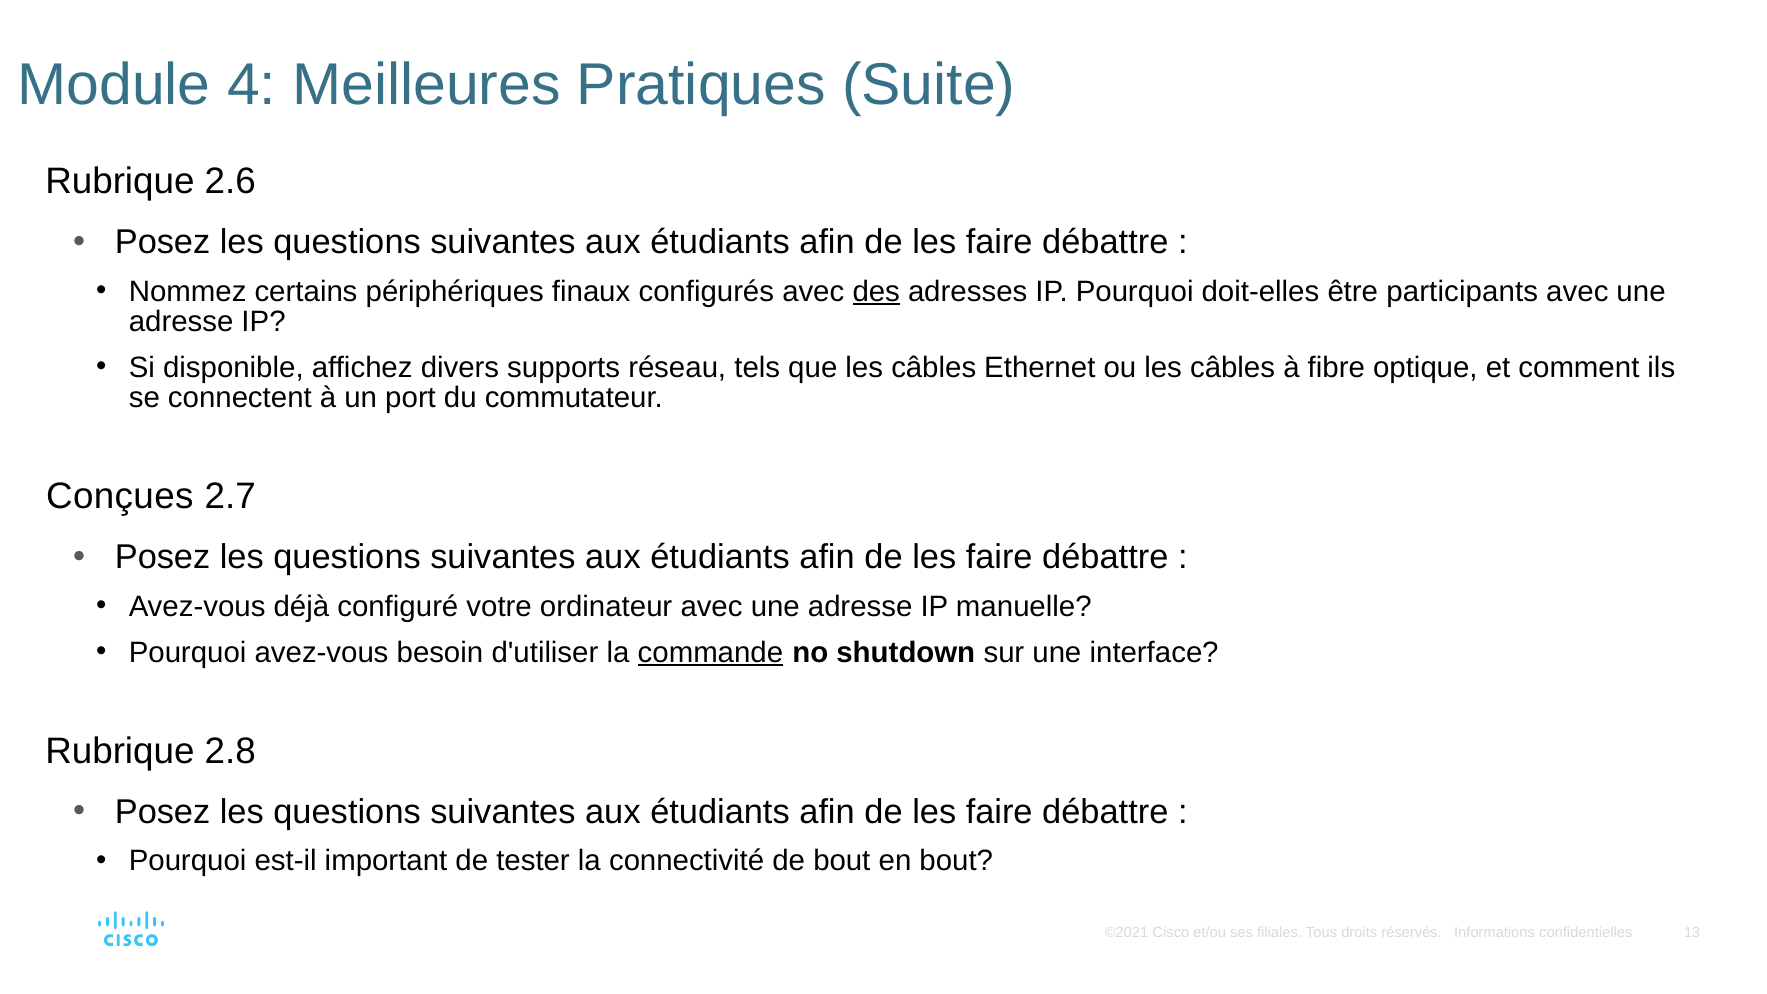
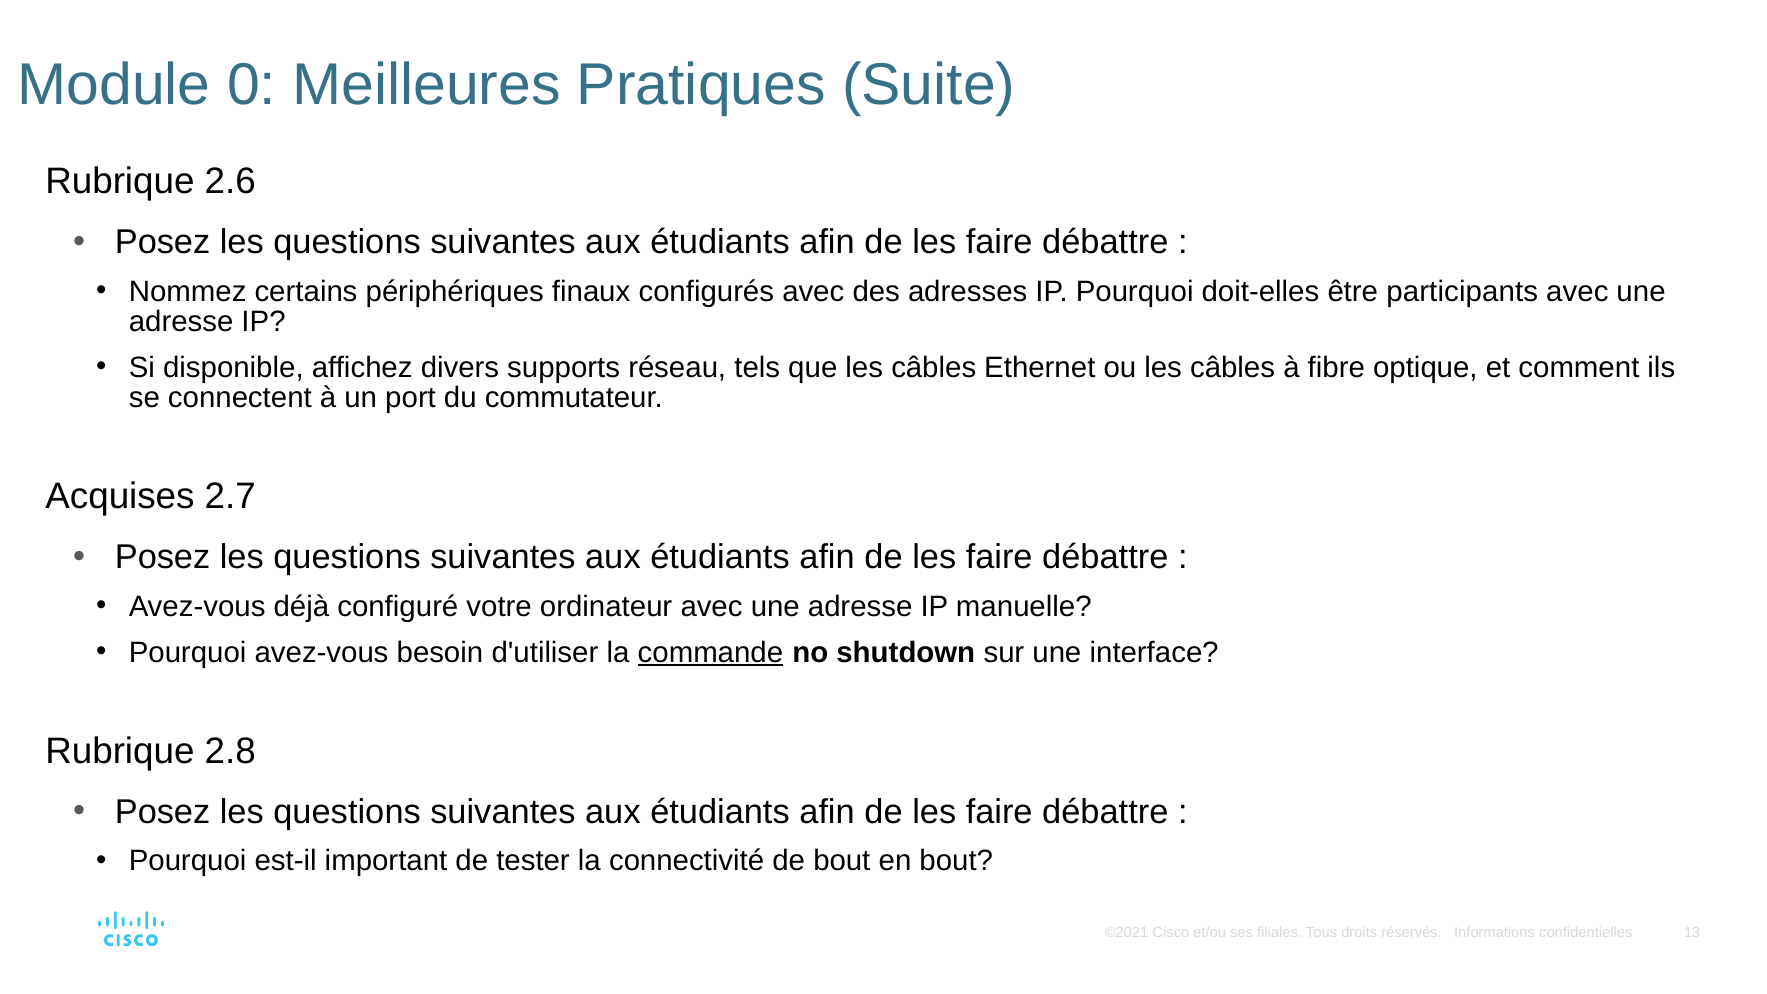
4: 4 -> 0 (252, 85)
des underline: present -> none (876, 291)
Conçues: Conçues -> Acquises (120, 496)
